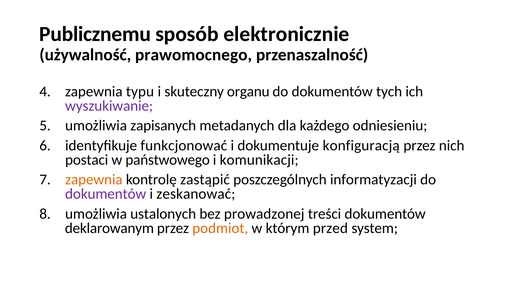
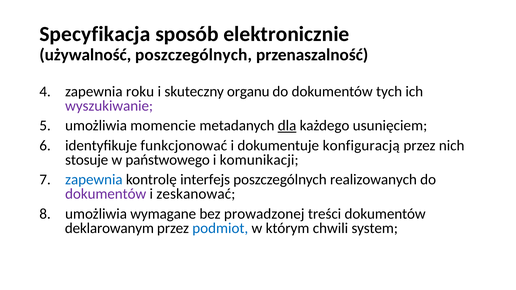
Publicznemu: Publicznemu -> Specyfikacja (95, 34)
używalność prawomocnego: prawomocnego -> poszczególnych (194, 55)
typu: typu -> roku (140, 92)
zapisanych: zapisanych -> momencie (163, 126)
dla underline: none -> present (287, 126)
odniesieniu: odniesieniu -> usunięciem (390, 126)
postaci: postaci -> stosuje (87, 160)
zapewnia colour: orange -> blue (94, 180)
zastąpić: zastąpić -> interfejs (205, 180)
informatyzacji: informatyzacji -> realizowanych (373, 180)
ustalonych: ustalonych -> wymagane (163, 214)
podmiot colour: orange -> blue (220, 228)
przed: przed -> chwili (330, 228)
